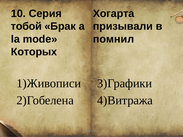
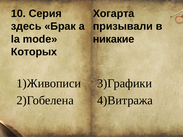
тобой: тобой -> здесь (26, 26)
помнил: помнил -> никакие (114, 39)
